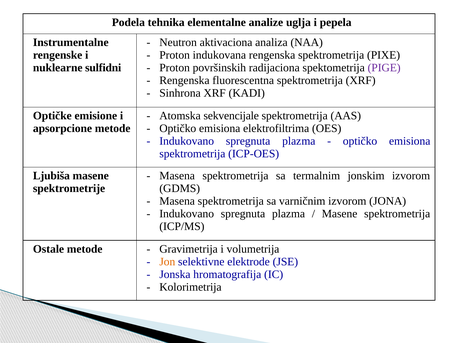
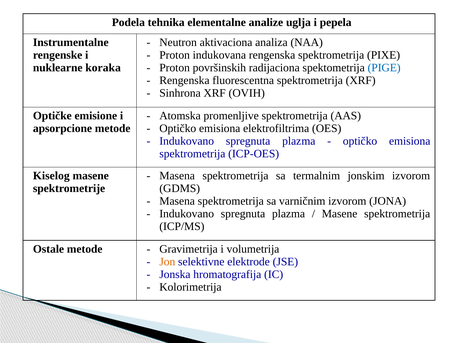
sulfidni: sulfidni -> koraka (103, 68)
PIGE colour: purple -> blue (384, 68)
KADI: KADI -> OVIH (247, 93)
sekvencijale: sekvencijale -> promenljive (231, 116)
Ljubiša: Ljubiša -> Kiselog (51, 176)
